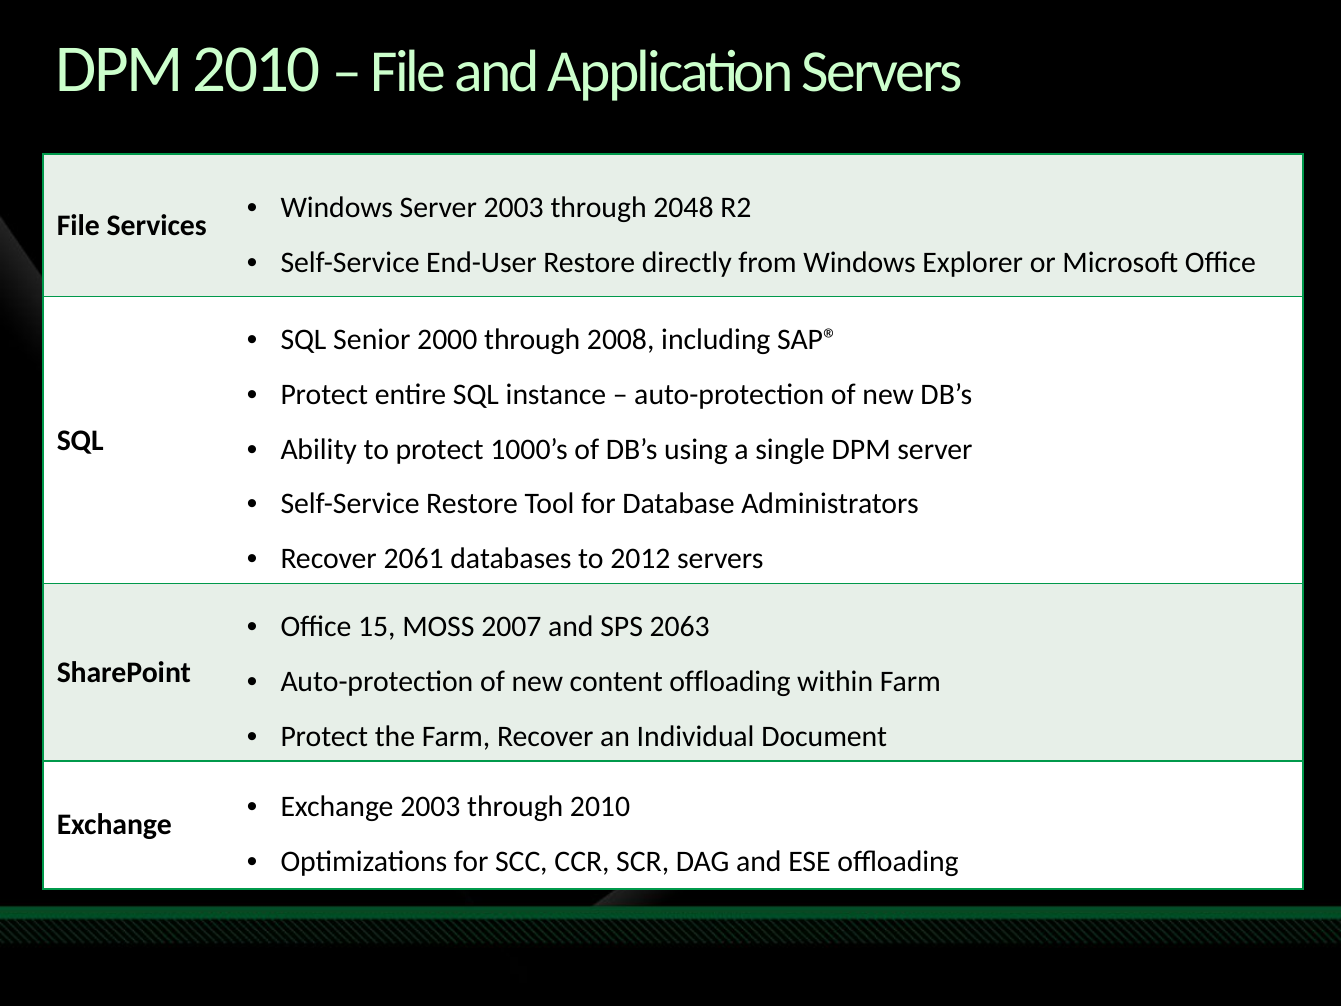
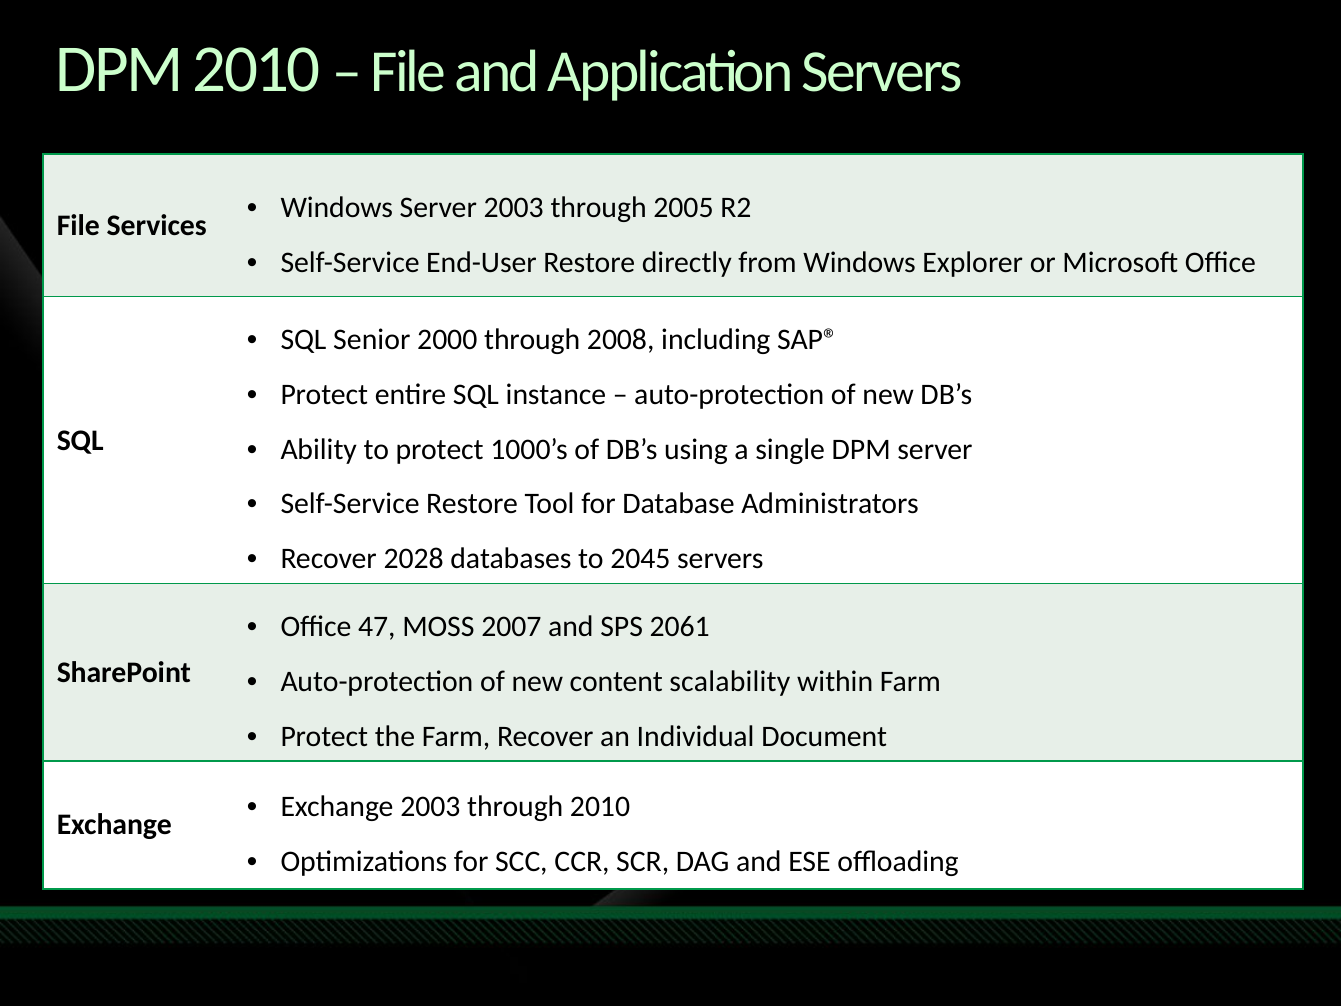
2048: 2048 -> 2005 (683, 208)
2061: 2061 -> 2028 (414, 559)
2012: 2012 -> 2045 (640, 559)
15: 15 -> 47 (377, 627)
2063: 2063 -> 2061 (680, 627)
content offloading: offloading -> scalability (730, 681)
